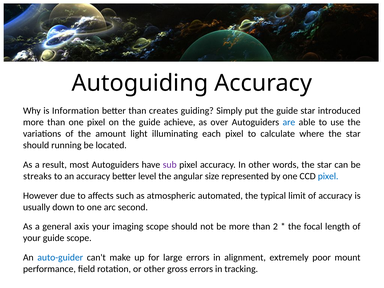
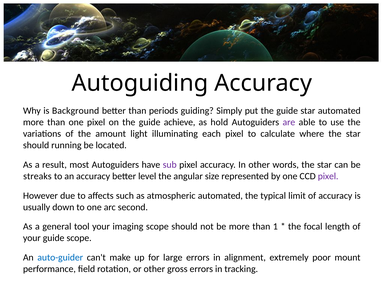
Information: Information -> Background (76, 111)
creates: creates -> periods (164, 111)
star introduced: introduced -> automated (339, 111)
over: over -> hold (219, 122)
are colour: blue -> purple (289, 122)
pixel colour: blue -> purple (328, 176)
axis: axis -> tool (82, 227)
2: 2 -> 1 (275, 227)
